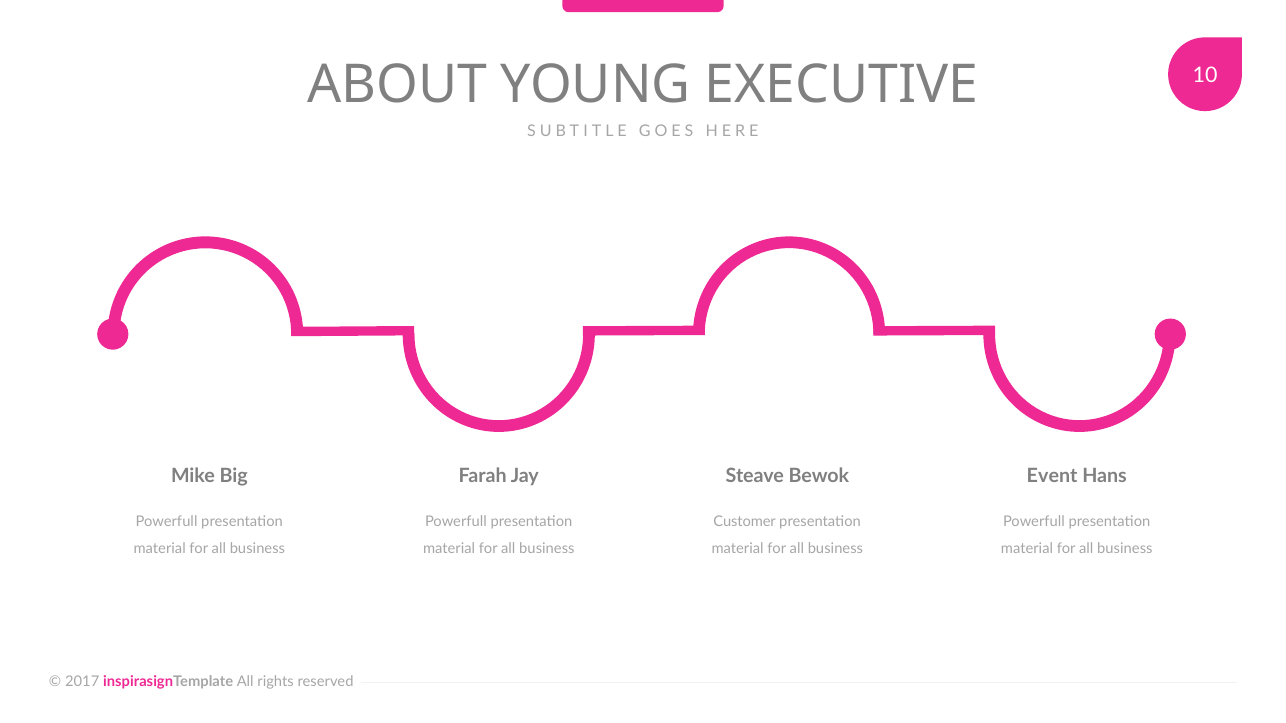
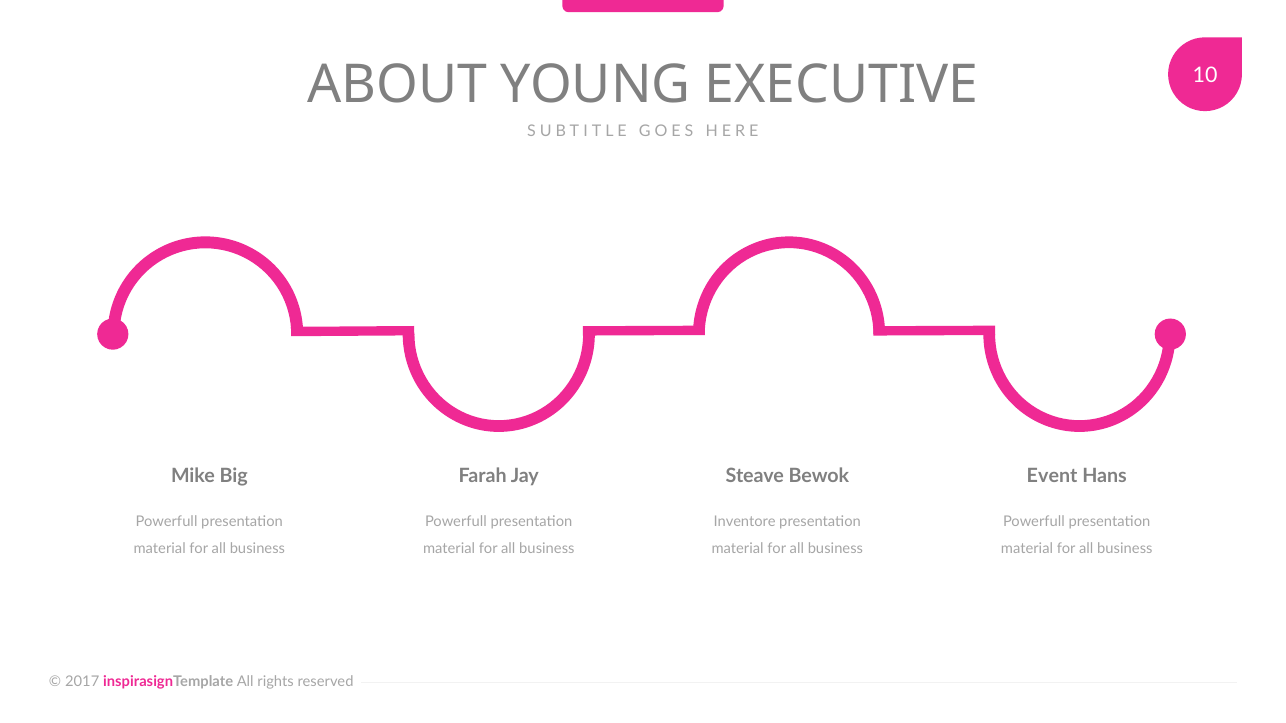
Customer: Customer -> Inventore (745, 522)
